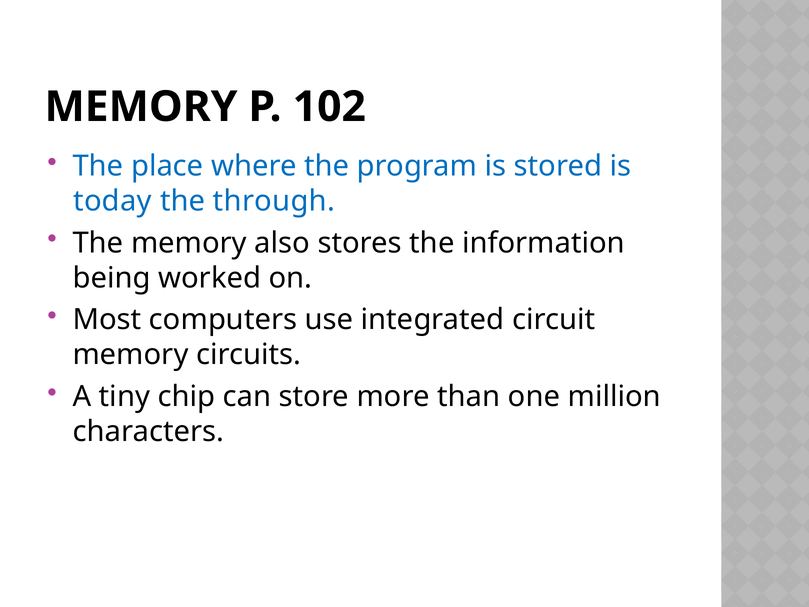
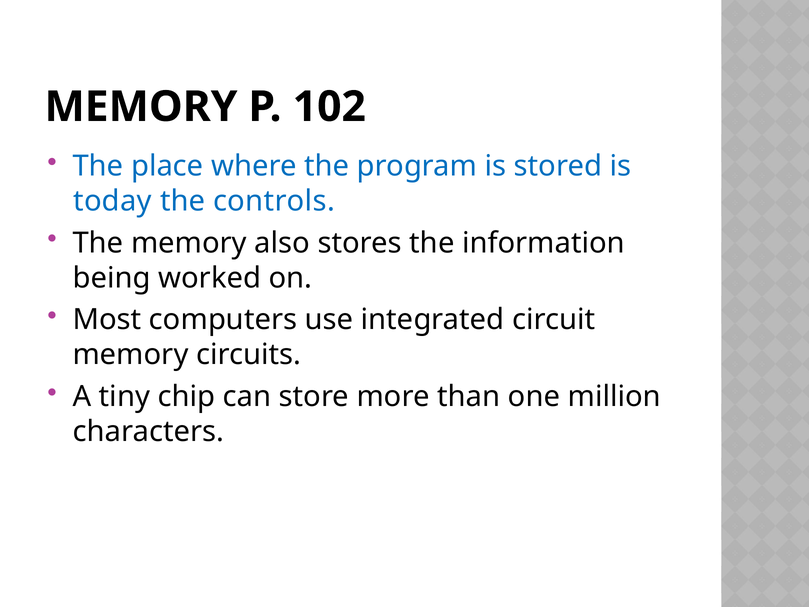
through: through -> controls (274, 201)
